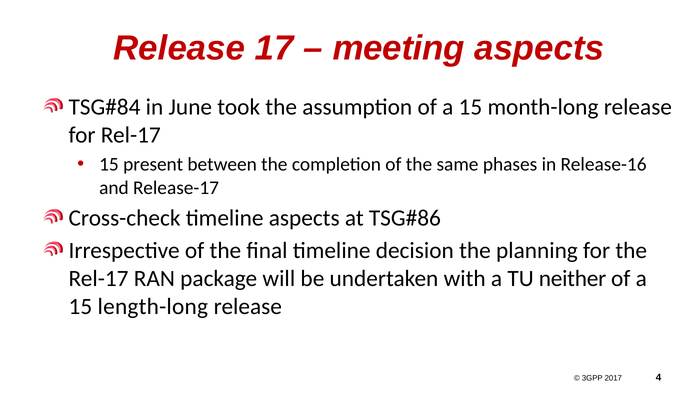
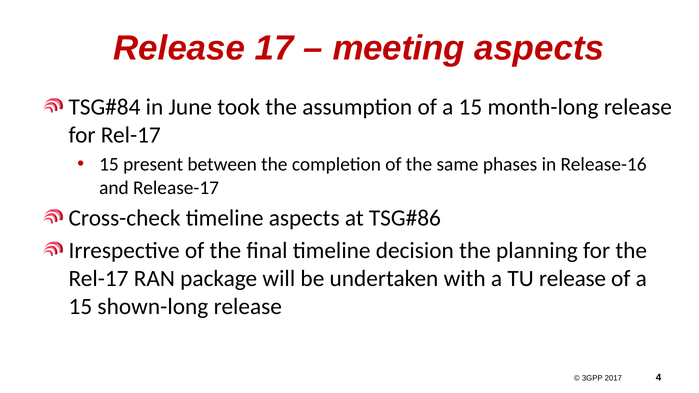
TU neither: neither -> release (573, 279)
length-long: length-long -> shown-long (153, 307)
